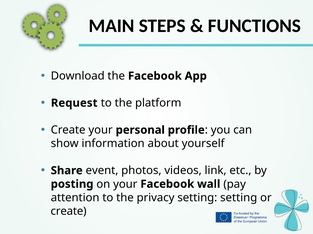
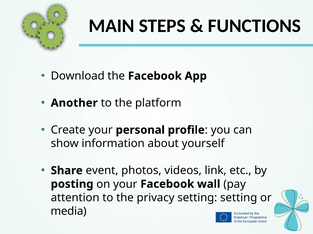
Request: Request -> Another (74, 103)
create: create -> media (69, 212)
